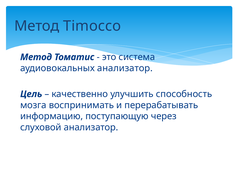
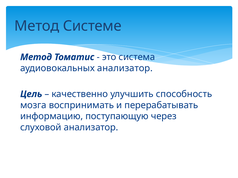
Timocco: Timocco -> Системе (92, 26)
